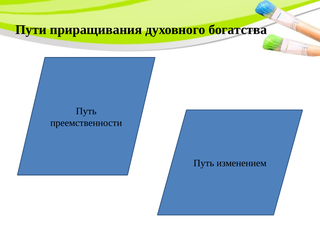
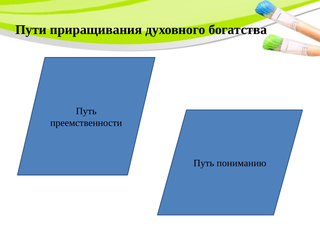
изменением: изменением -> пониманию (241, 163)
